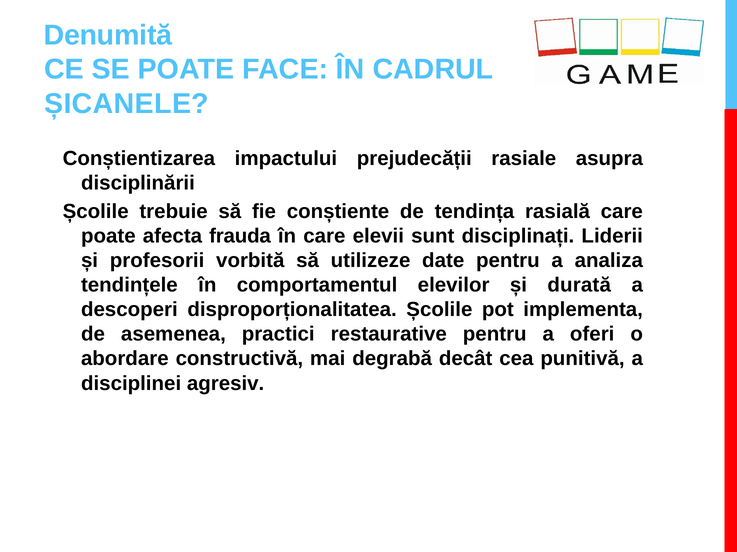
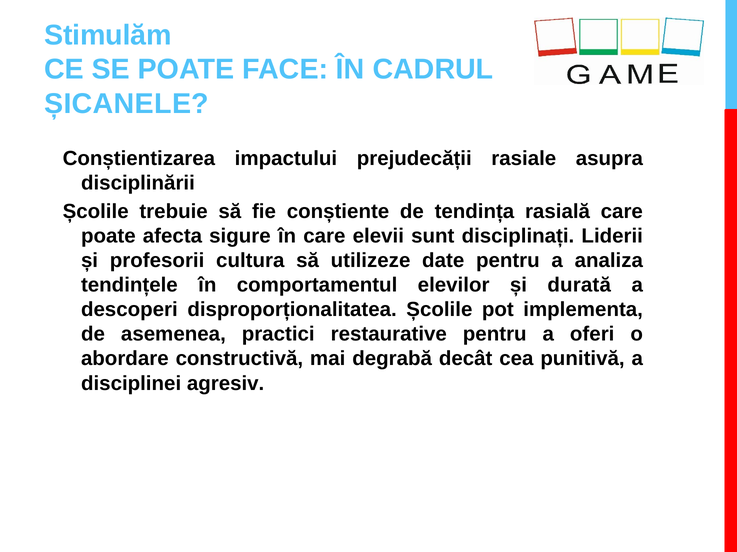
Denumită: Denumită -> Stimulăm (108, 35)
frauda: frauda -> sigure (240, 236)
vorbită: vorbită -> cultura (250, 261)
